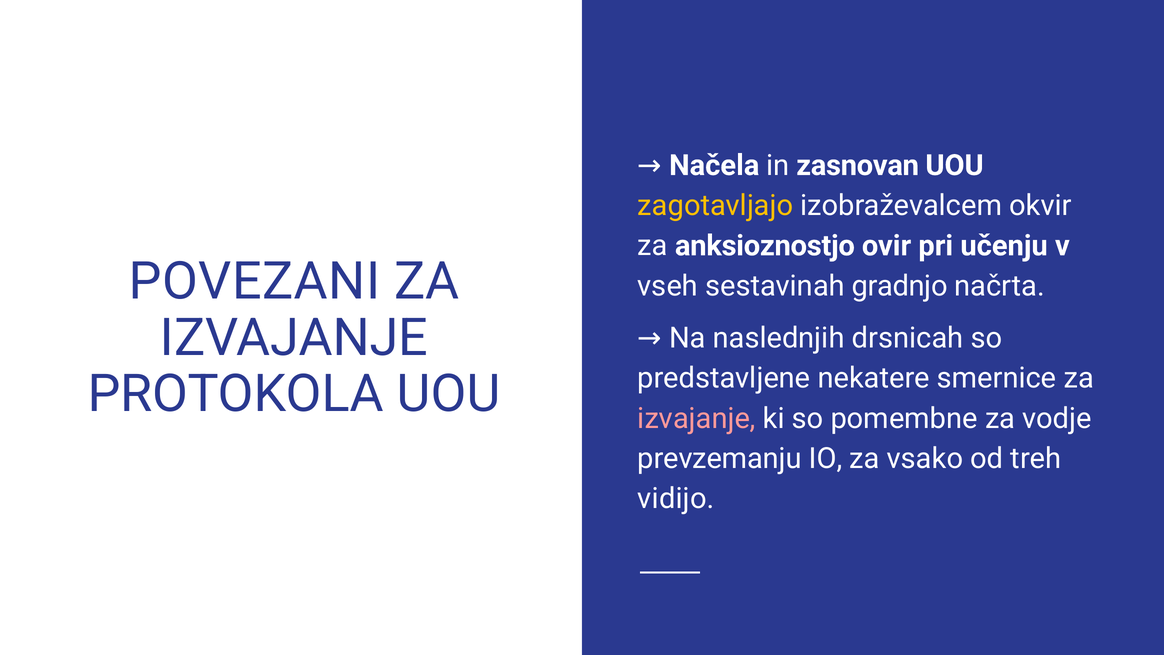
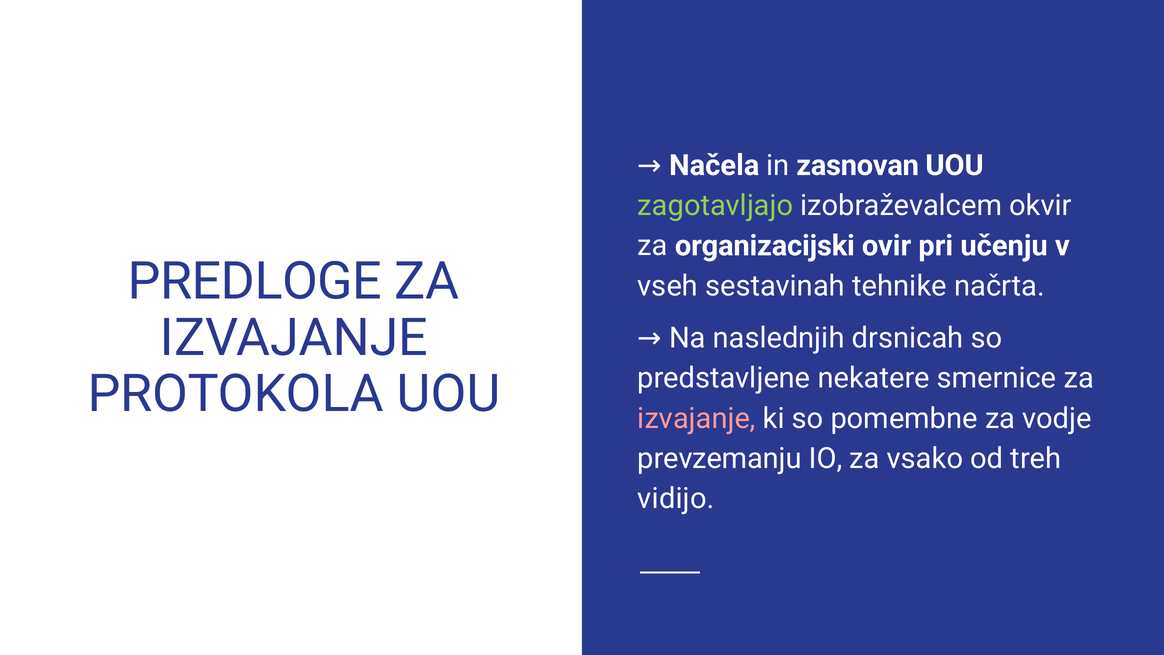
zagotavljajo colour: yellow -> light green (715, 206)
anksioznostjo: anksioznostjo -> organizacijski (765, 246)
POVEZANI: POVEZANI -> PREDLOGE (255, 282)
gradnjo: gradnjo -> tehnike (899, 286)
